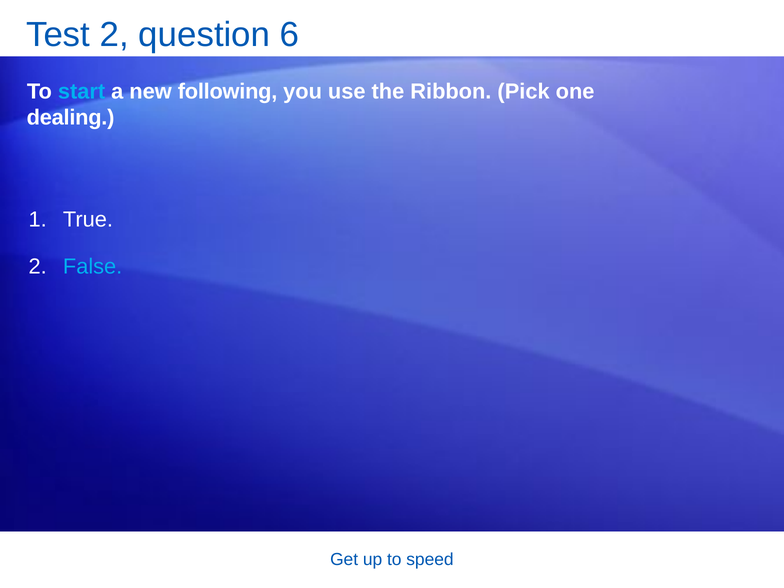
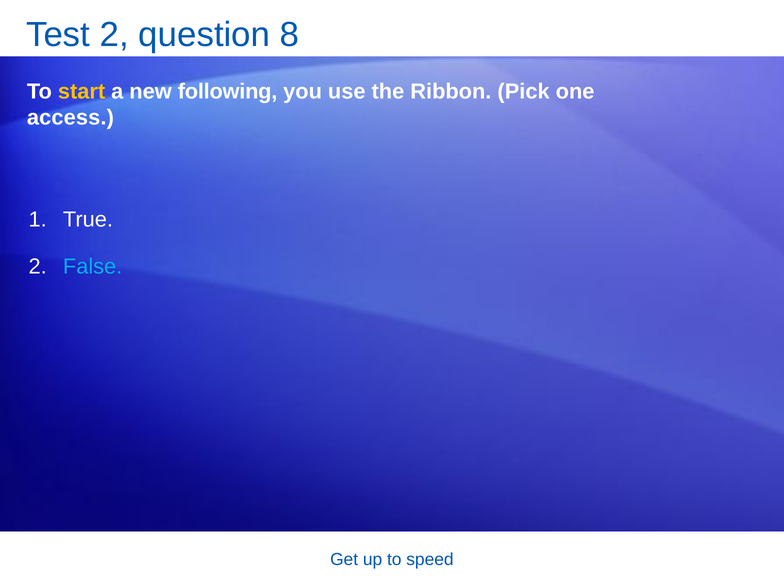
6: 6 -> 8 (290, 35)
start colour: light blue -> yellow (82, 91)
dealing: dealing -> access (70, 118)
